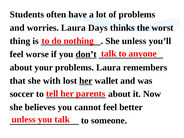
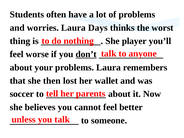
She unless: unless -> player (134, 41)
with: with -> then (52, 81)
her underline: present -> none (86, 81)
